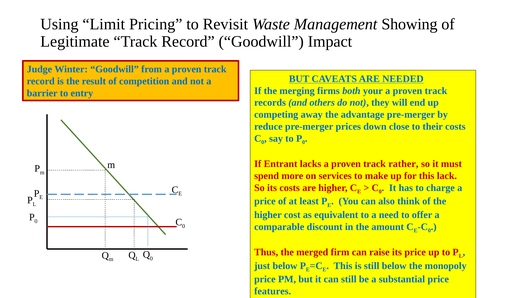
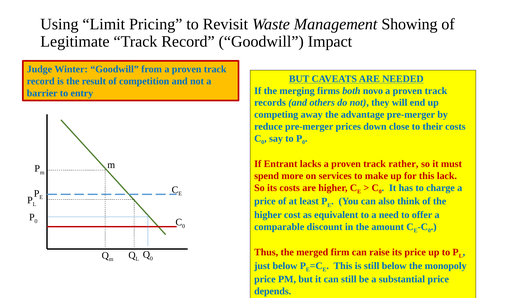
your: your -> novo (373, 91)
features: features -> depends (273, 291)
